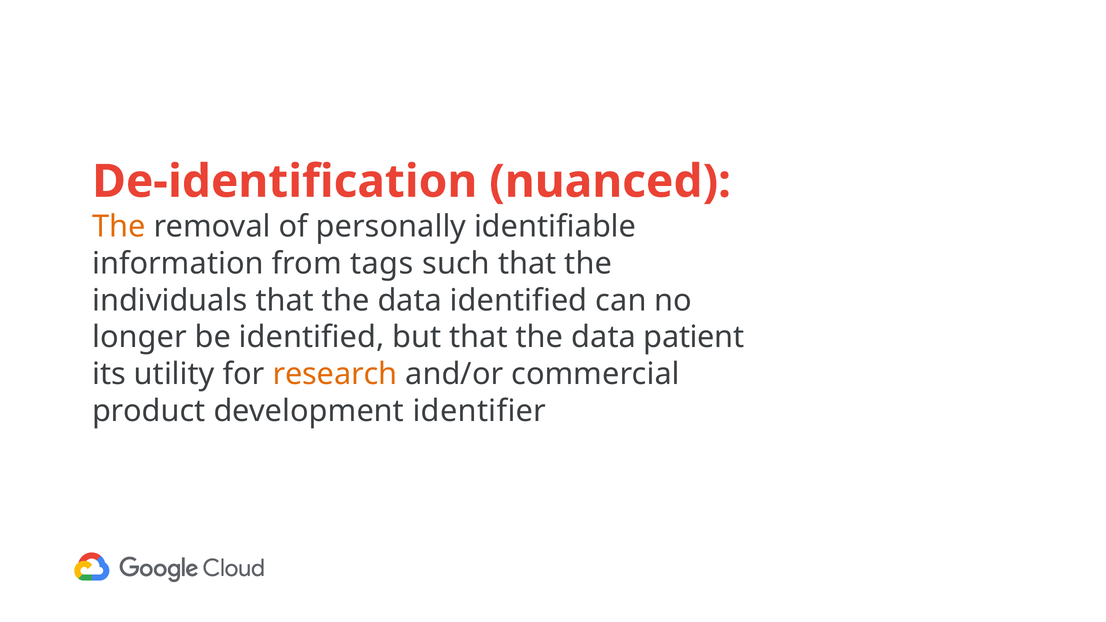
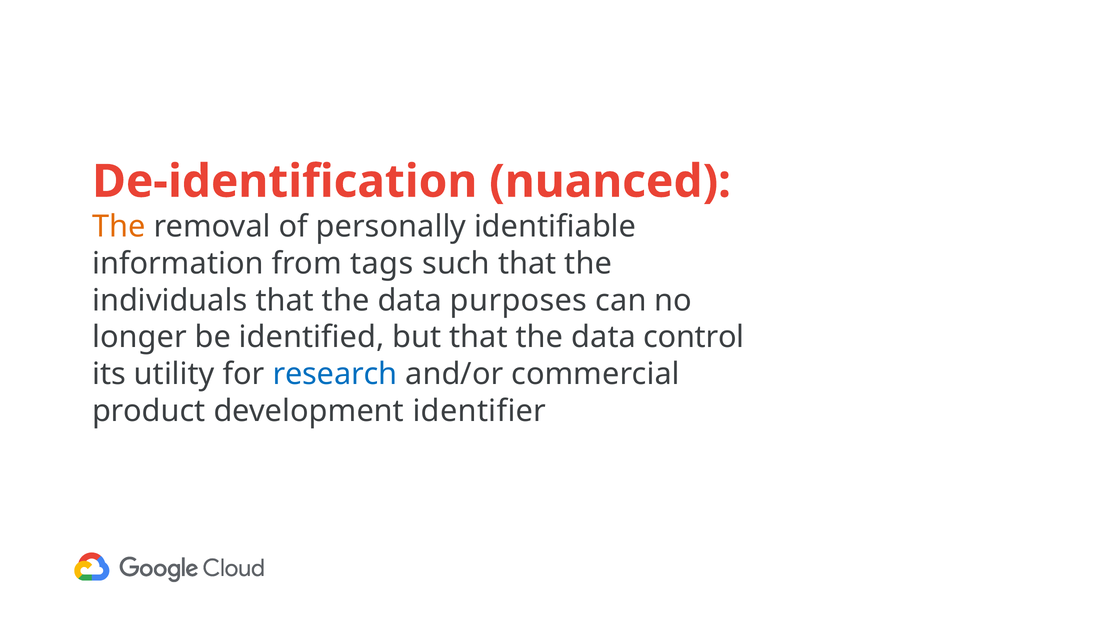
data identified: identified -> purposes (519, 300)
patient: patient -> control (694, 337)
research colour: orange -> blue (335, 374)
